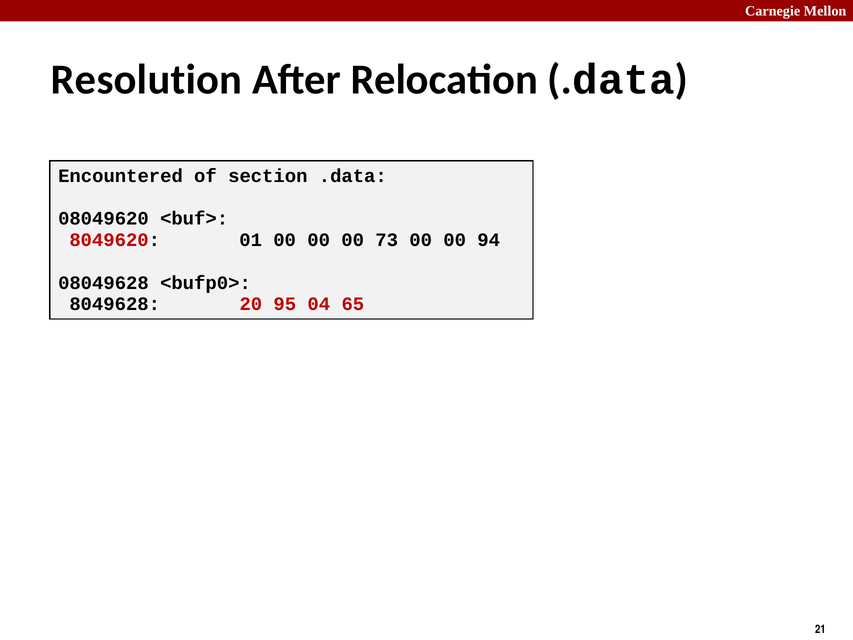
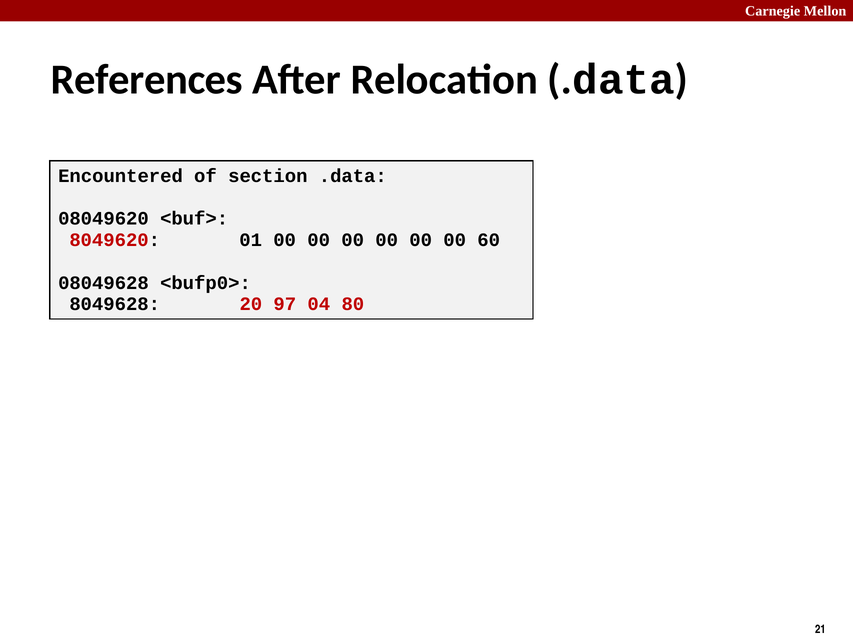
Resolution: Resolution -> References (147, 80)
73: 73 -> 00 (387, 240)
94: 94 -> 60 (489, 240)
95: 95 -> 97 (285, 304)
65: 65 -> 80 (353, 304)
